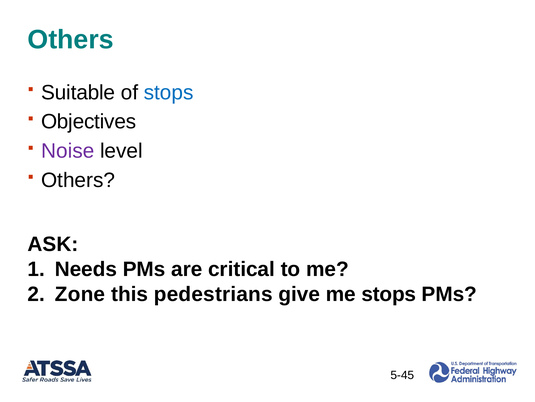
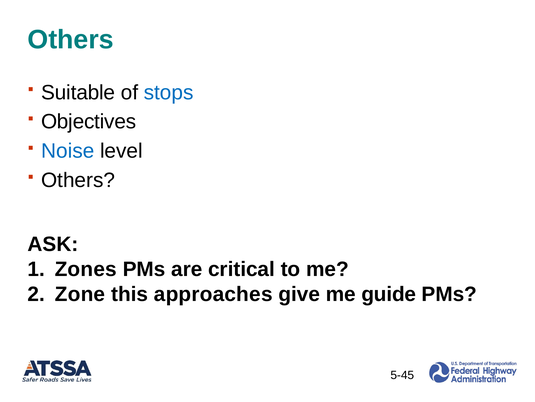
Noise colour: purple -> blue (68, 151)
Needs: Needs -> Zones (86, 269)
pedestrians: pedestrians -> approaches (213, 294)
me stops: stops -> guide (389, 294)
